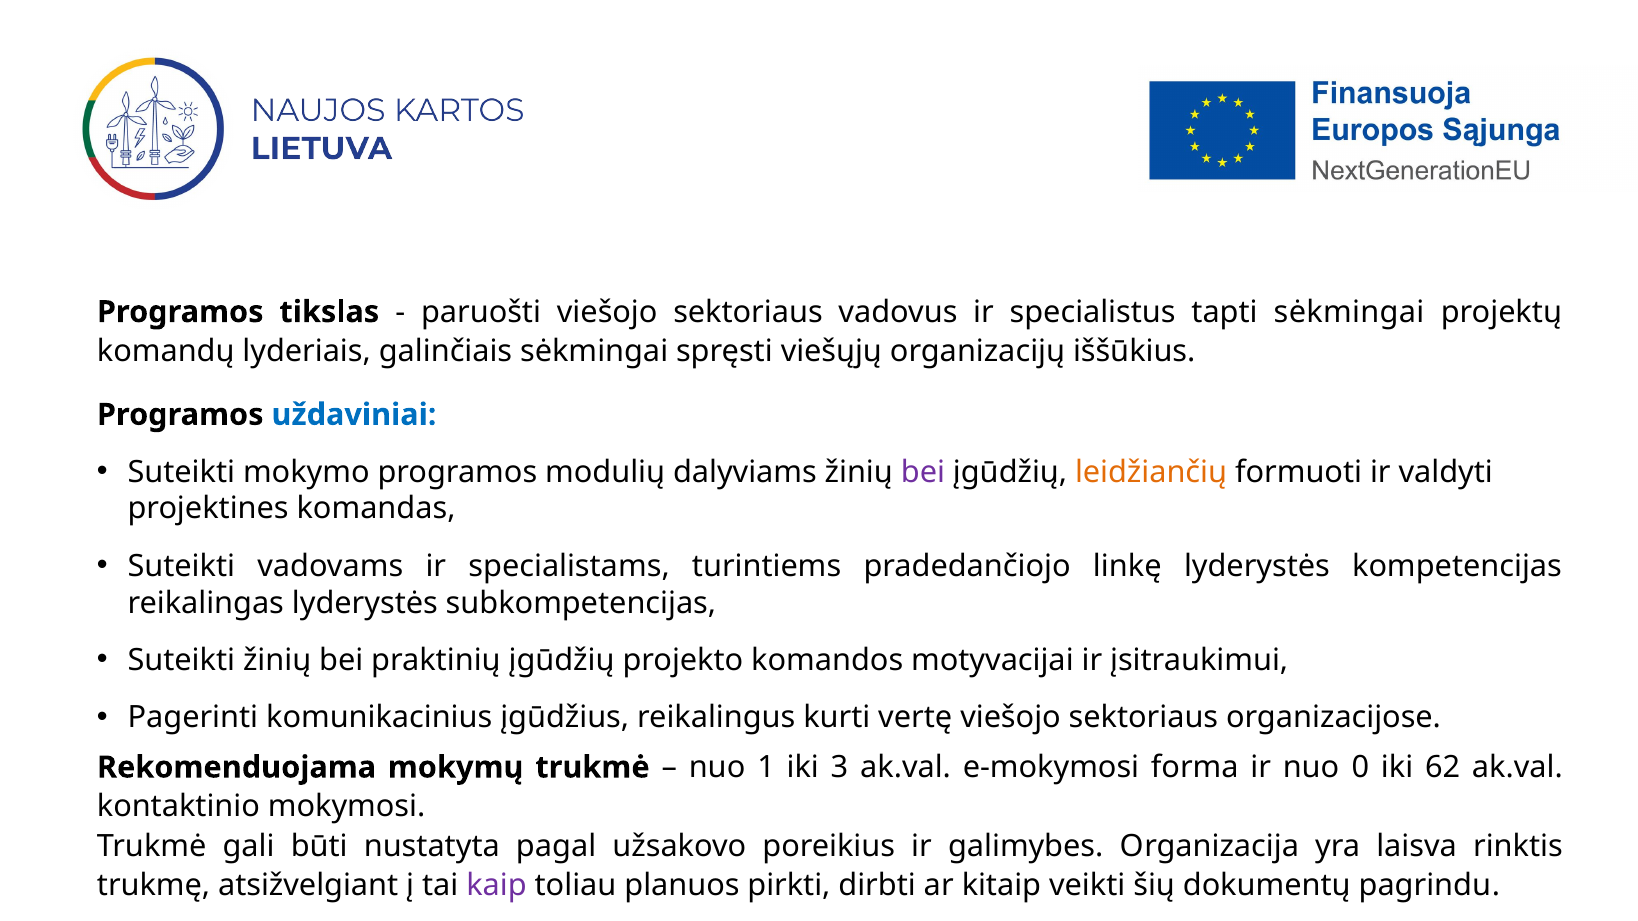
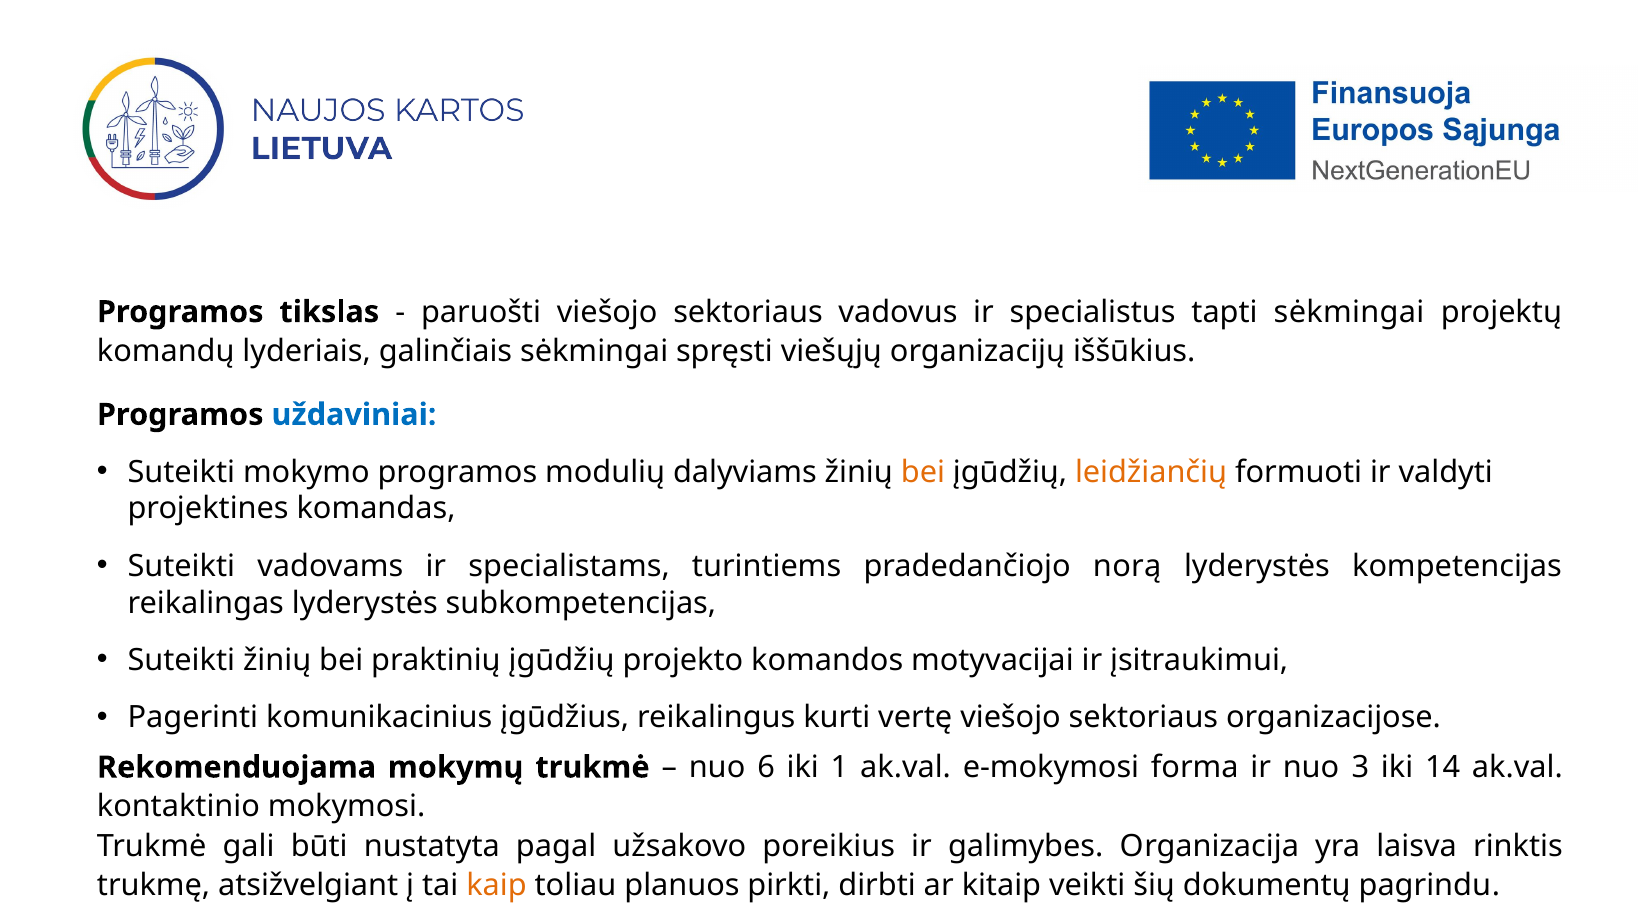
bei colour: purple -> orange (923, 472)
linkę: linkę -> norą (1127, 566)
1: 1 -> 6 (766, 768)
3: 3 -> 1 (839, 768)
0: 0 -> 3 (1361, 768)
62: 62 -> 14 (1443, 768)
kaip colour: purple -> orange (497, 886)
